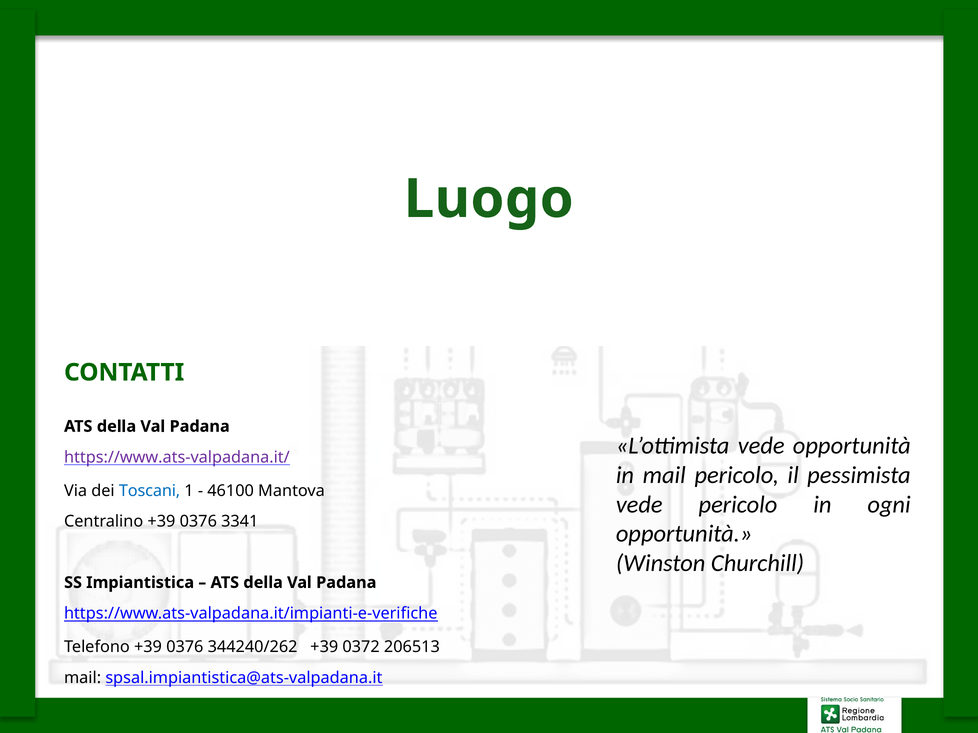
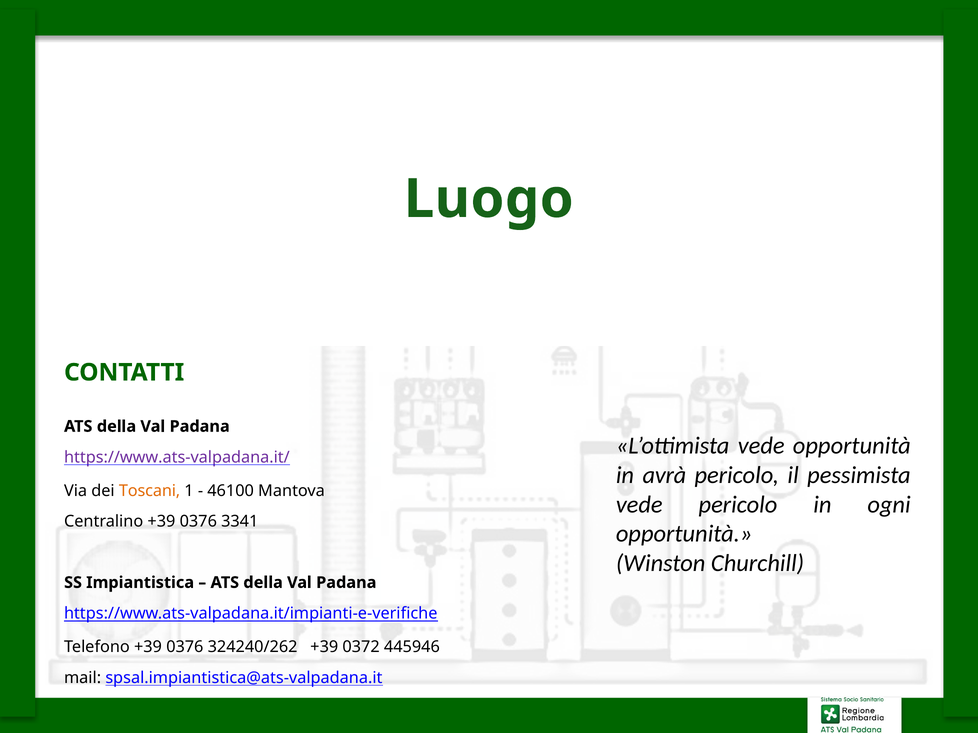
in mail: mail -> avrà (664, 475)
Toscani colour: blue -> orange (150, 491)
344240/262: 344240/262 -> 324240/262 (253, 647)
206513: 206513 -> 445946 (412, 647)
